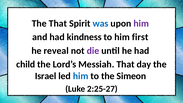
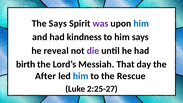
The That: That -> Says (58, 23)
was colour: blue -> purple (101, 23)
him colour: purple -> blue (141, 23)
him first: first -> says (140, 37)
child: child -> birth (26, 64)
Israel: Israel -> After (45, 76)
Simeon: Simeon -> Rescue (131, 76)
